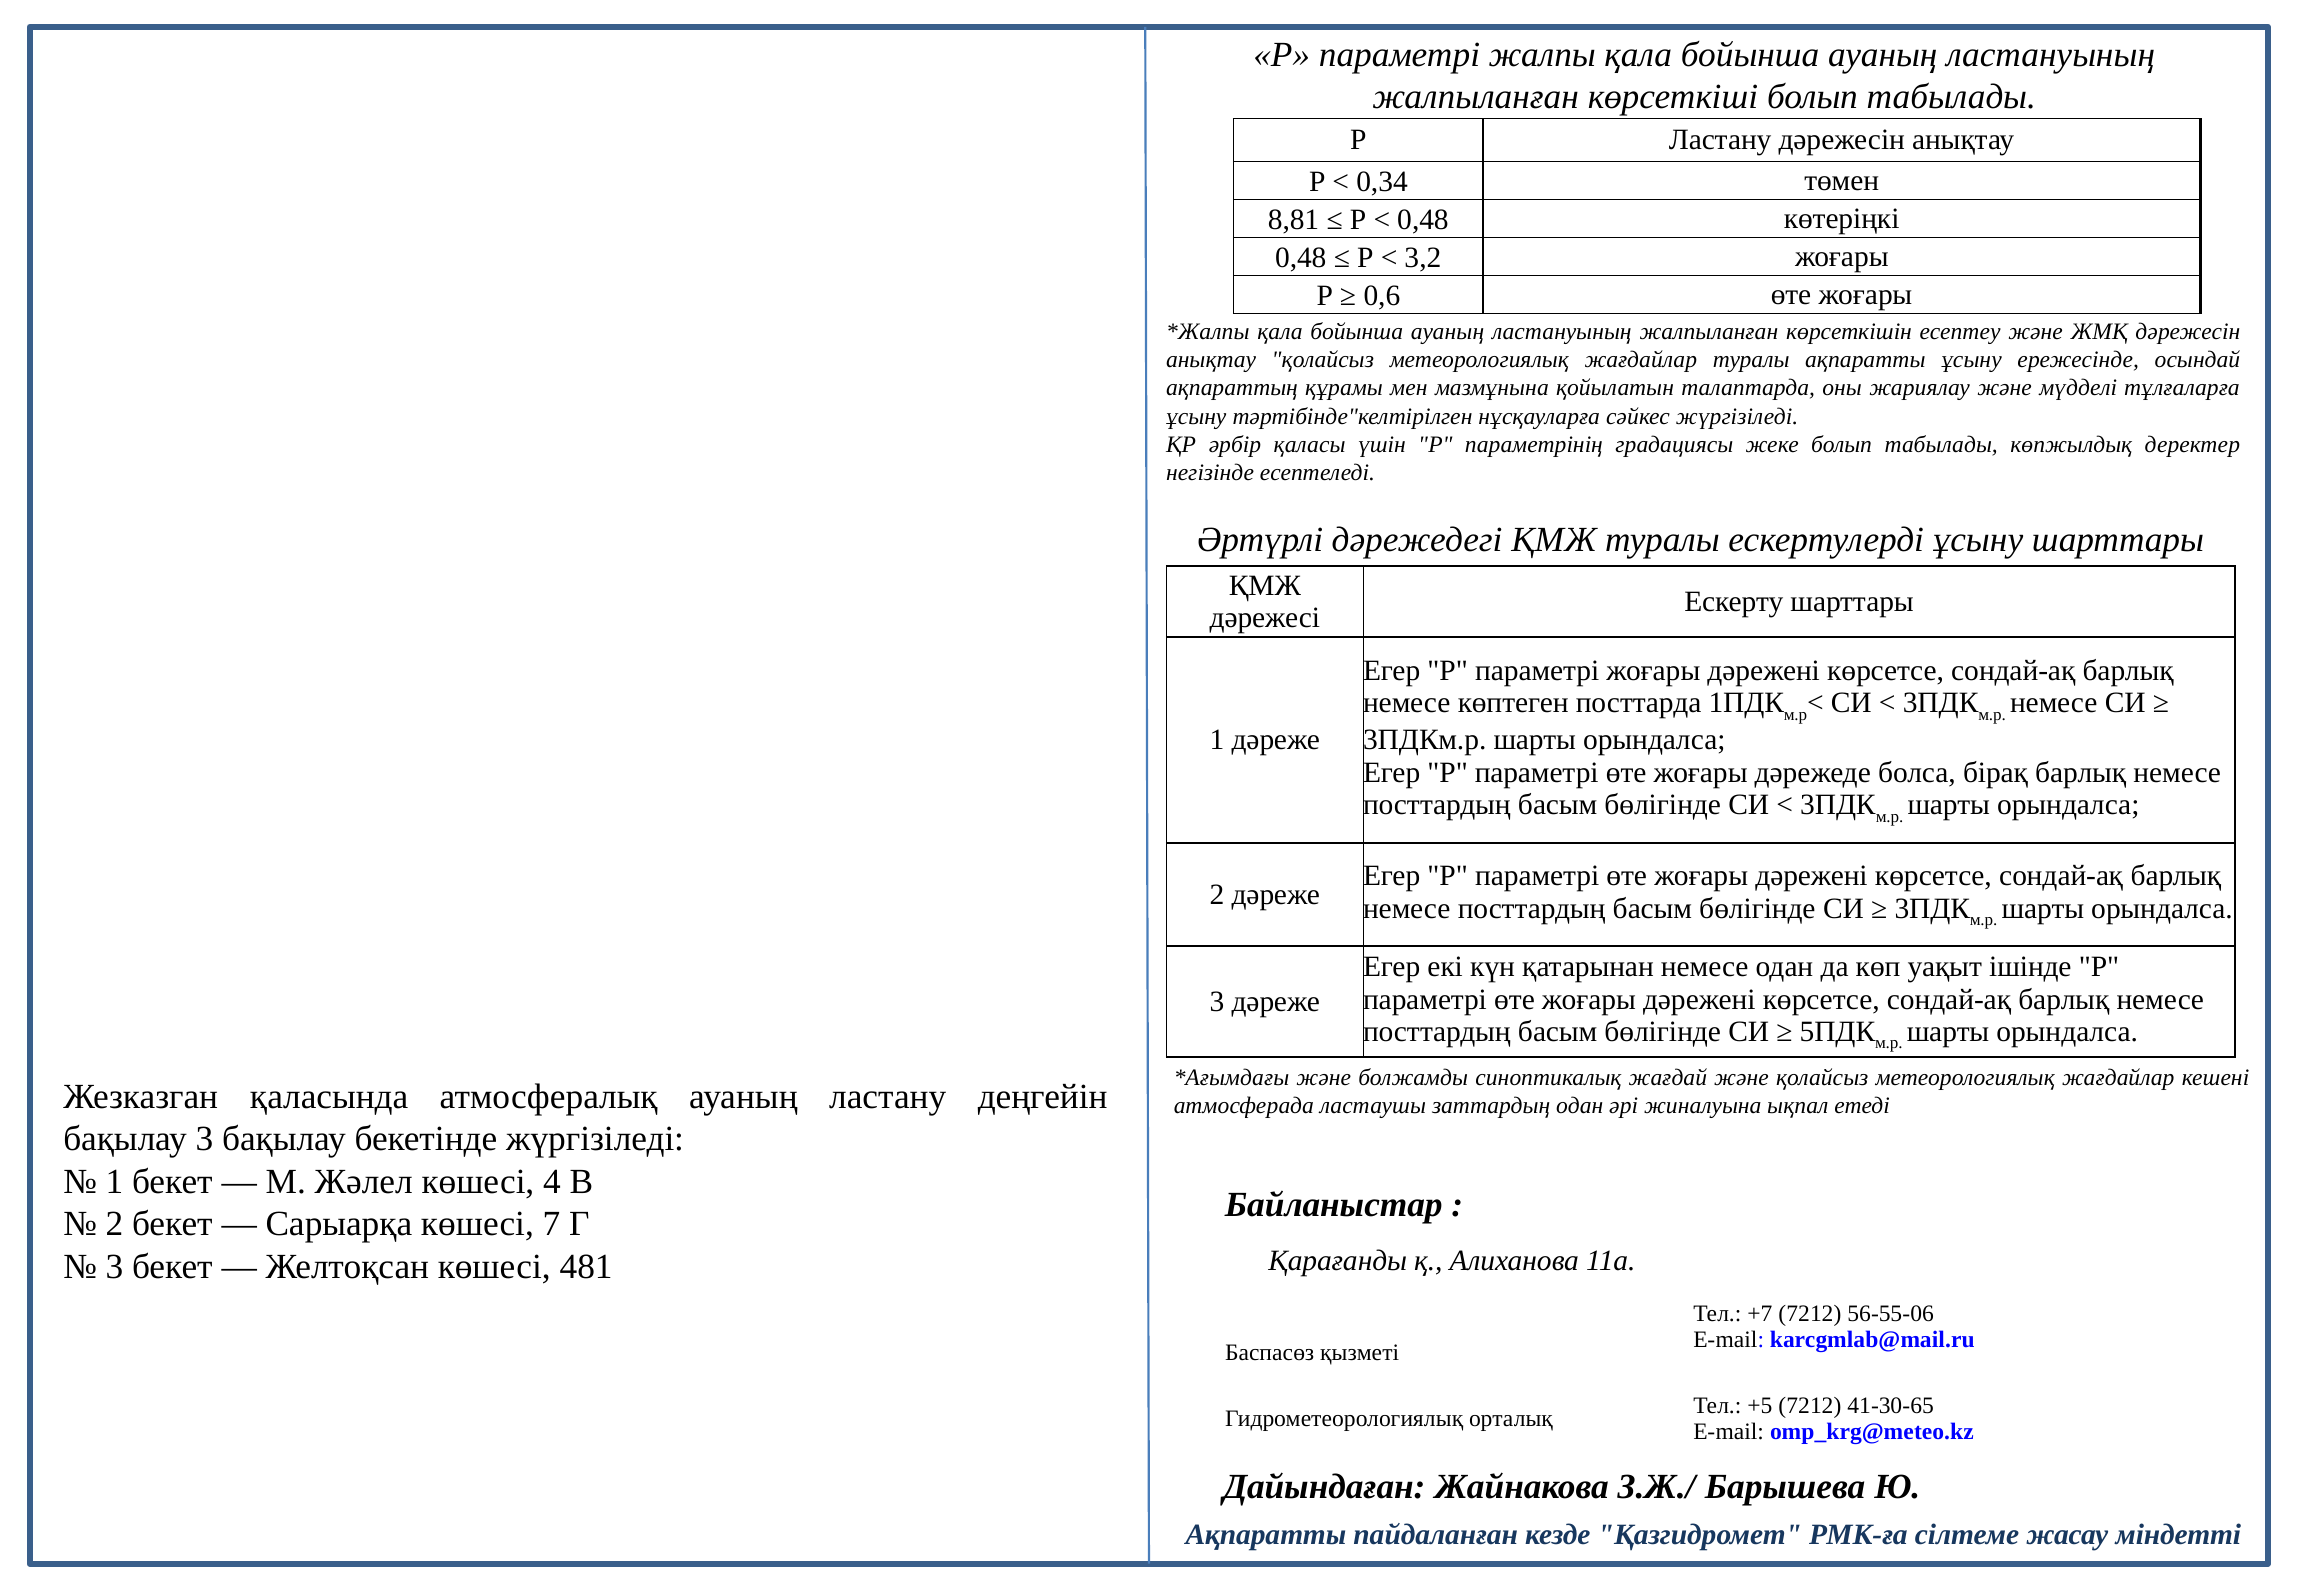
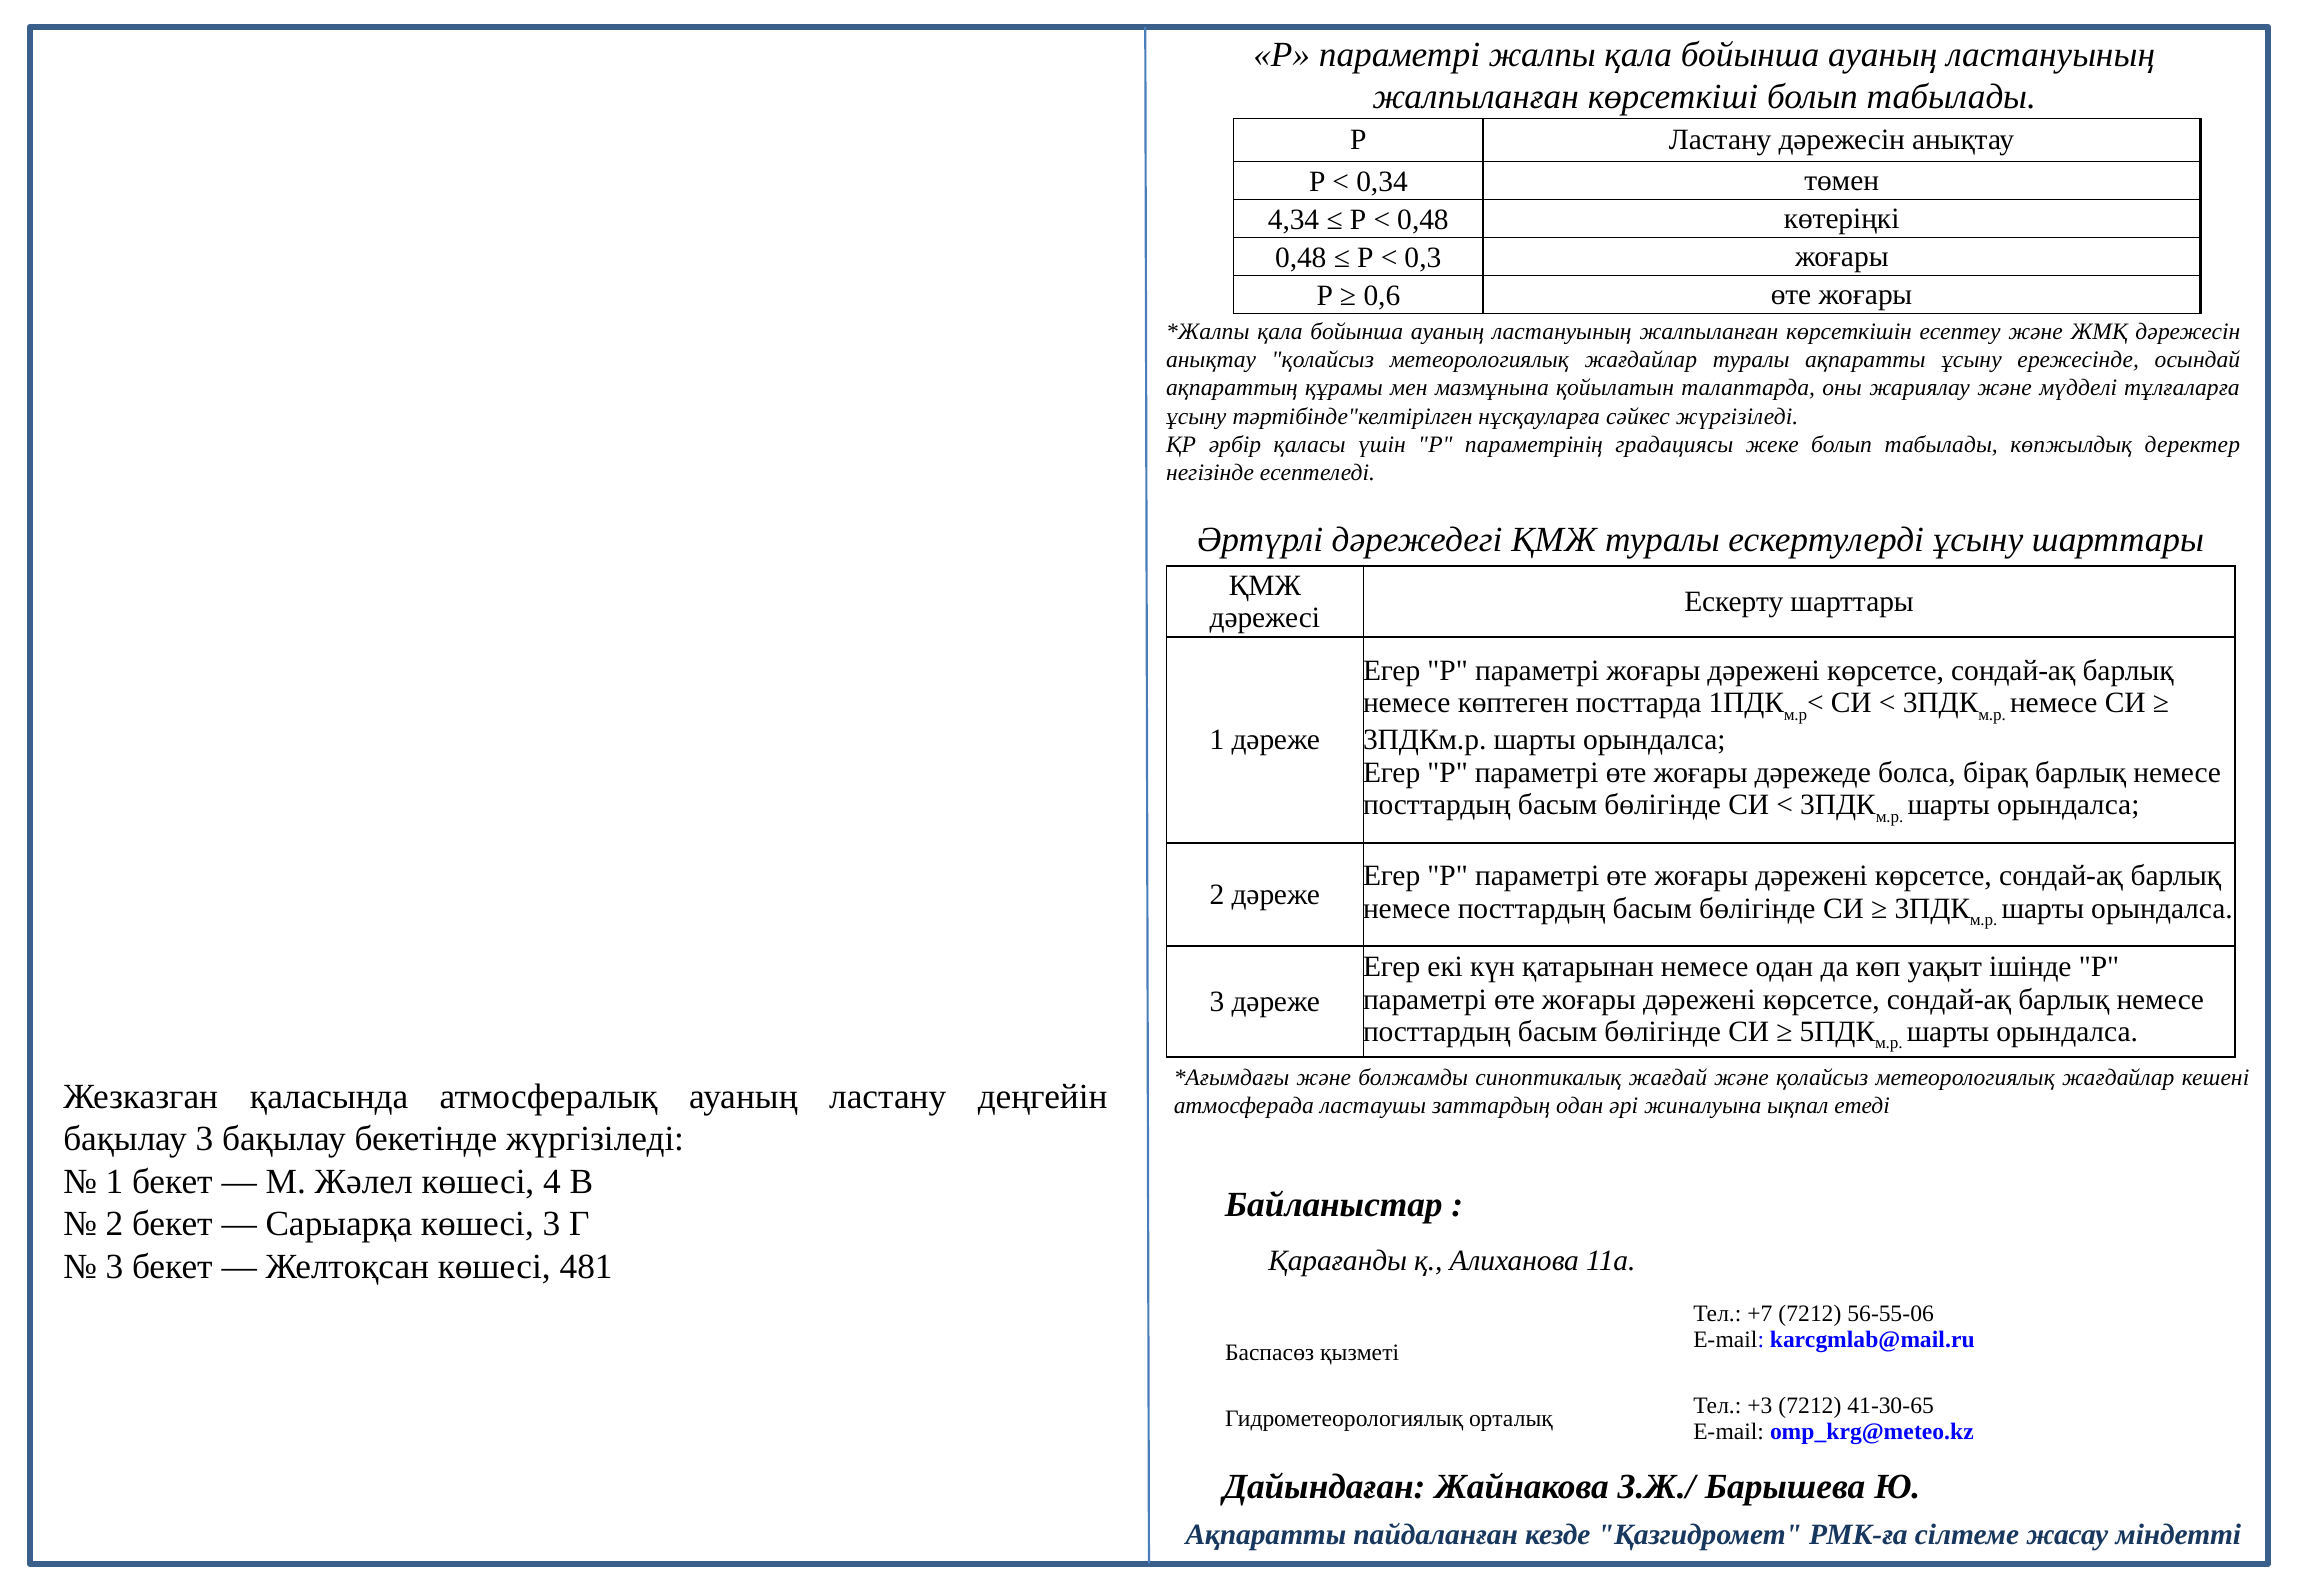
8,81: 8,81 -> 4,34 (1294, 220)
3,2: 3,2 -> 0,3 (1423, 258)
көшесі 7: 7 -> 3 (552, 1224)
+5: +5 -> +3 (1760, 1405)
